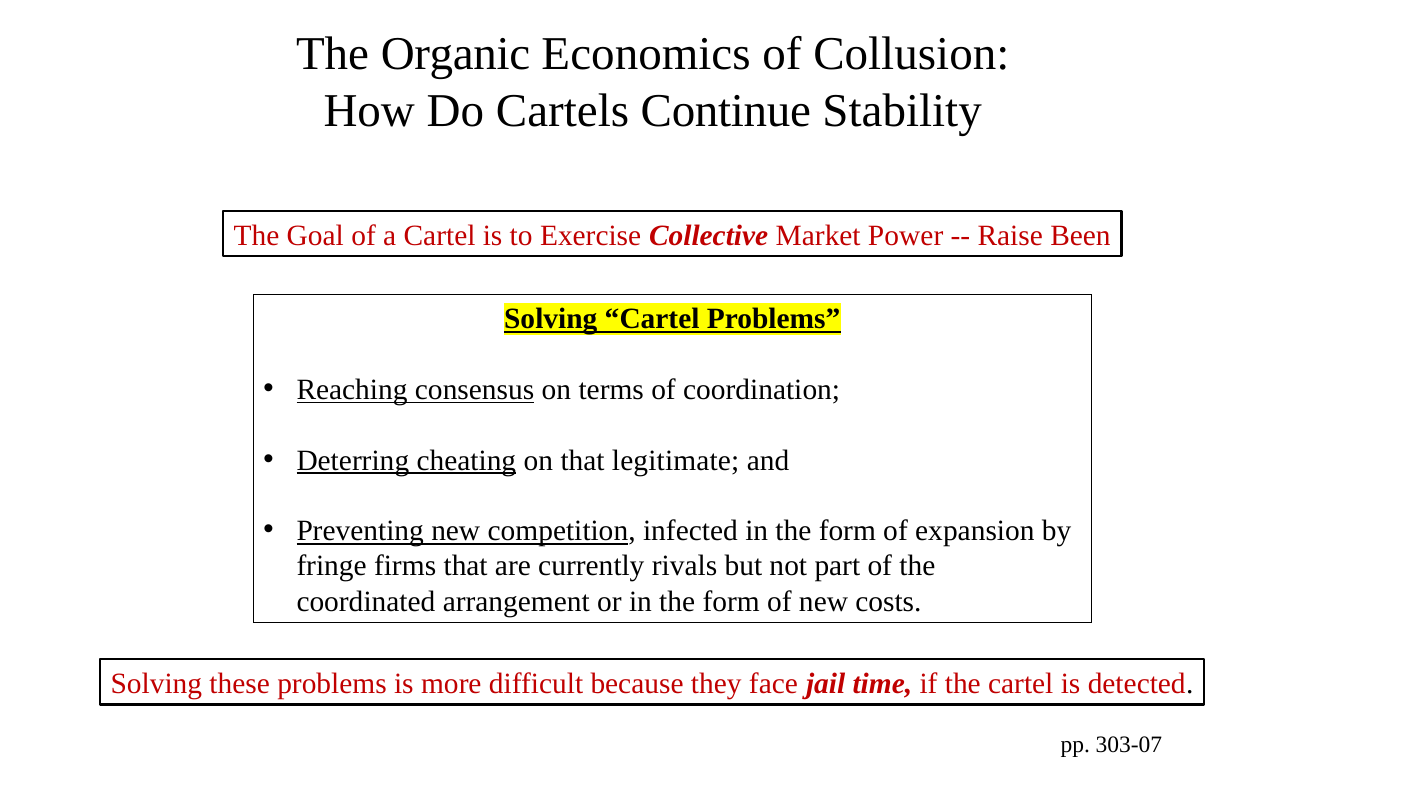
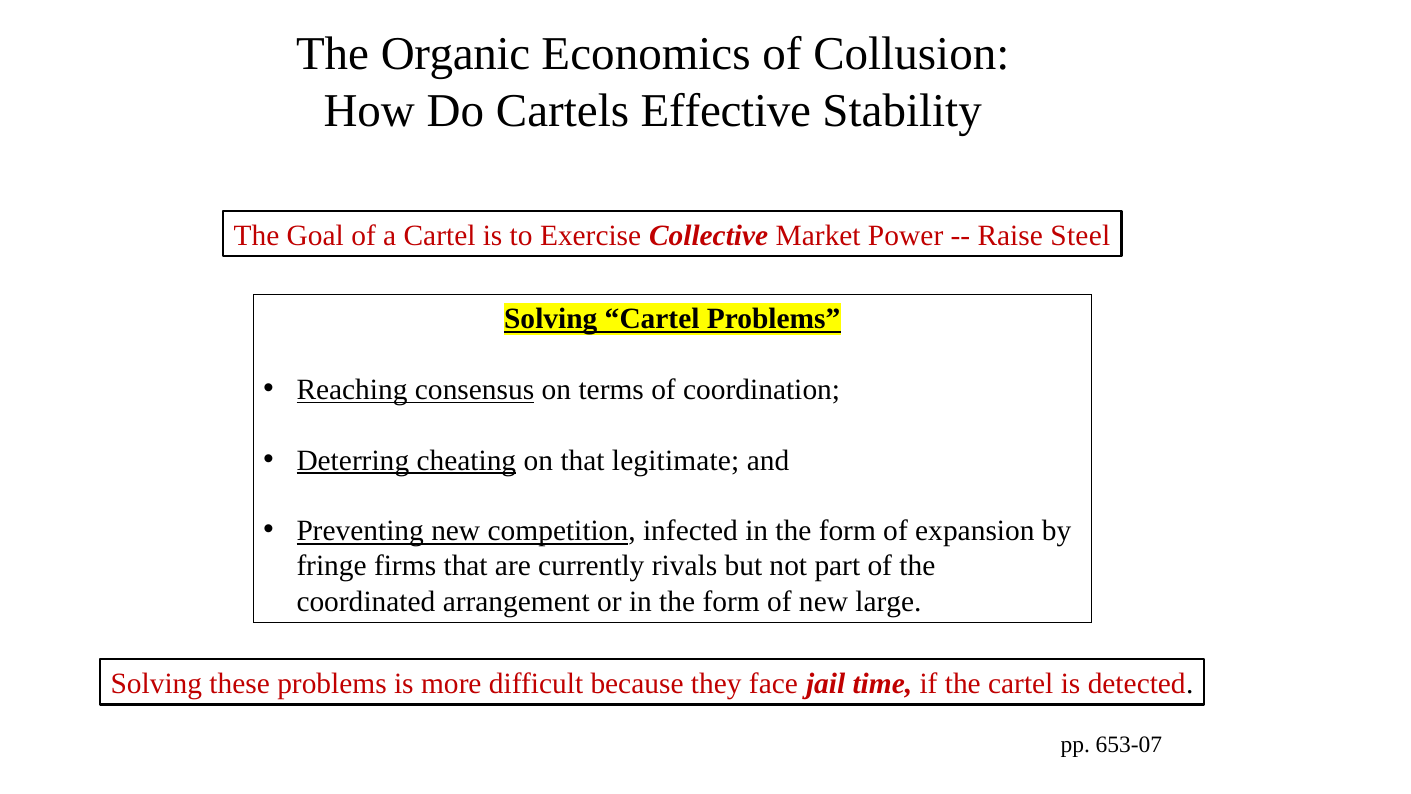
Continue: Continue -> Effective (726, 111)
Been: Been -> Steel (1080, 236)
costs: costs -> large (888, 601)
303-07: 303-07 -> 653-07 (1129, 744)
